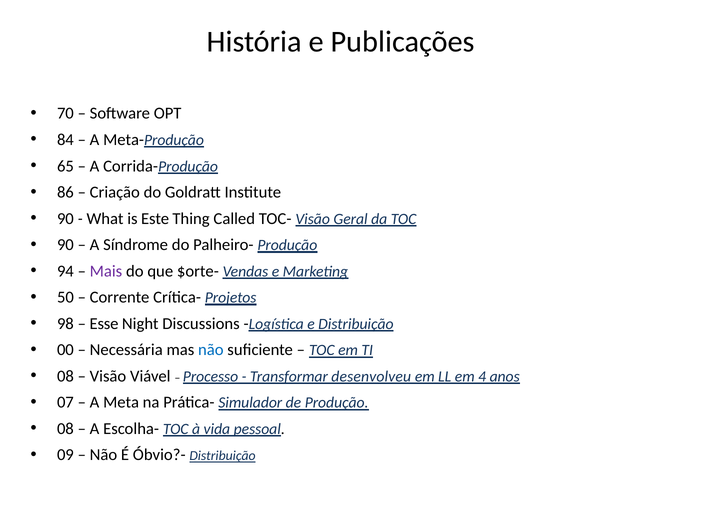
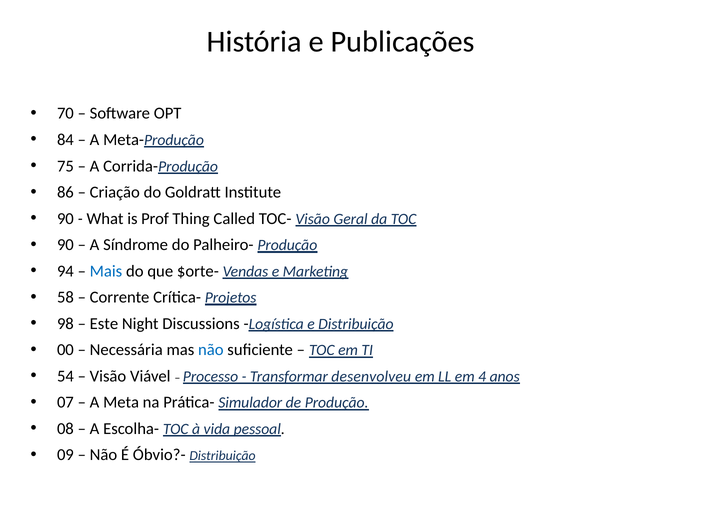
65: 65 -> 75 (65, 166)
Este: Este -> Prof (155, 218)
Mais colour: purple -> blue (106, 271)
50: 50 -> 58 (65, 297)
Esse: Esse -> Este (104, 323)
08: 08 -> 54 (65, 376)
